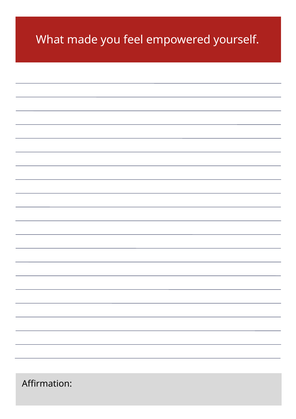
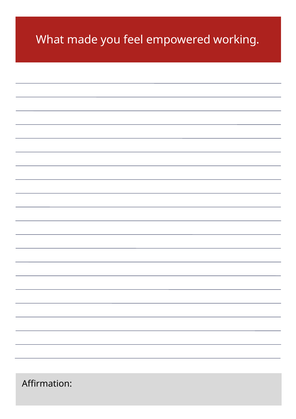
yourself: yourself -> working (236, 40)
